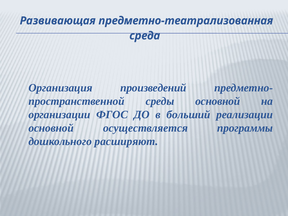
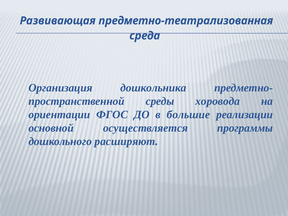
произведений: произведений -> дошкольника (153, 88)
среды основной: основной -> хоровода (218, 101)
организации: организации -> ориентации (59, 115)
больший: больший -> большие (188, 115)
